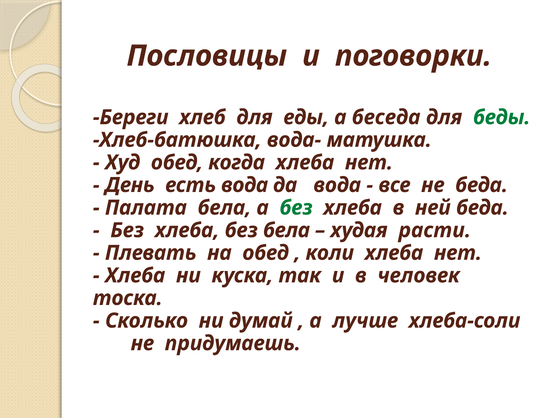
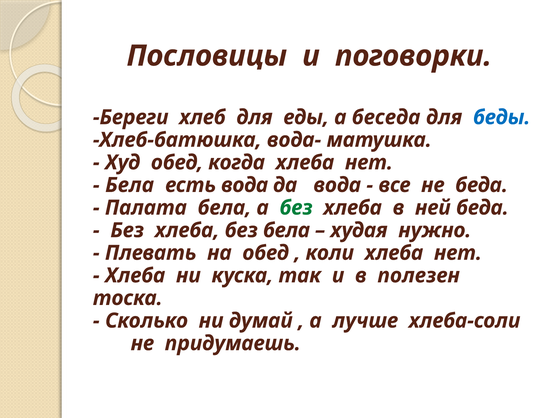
беды colour: green -> blue (502, 117)
День: День -> Бела (130, 185)
расти: расти -> нужно (435, 230)
человек: человек -> полезен (419, 275)
